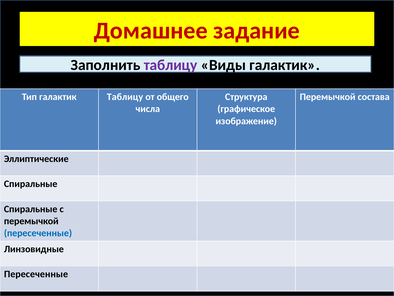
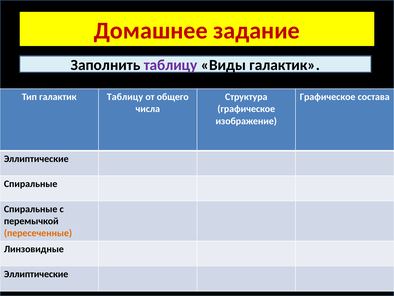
Перемычкой: Перемычкой -> Графическое (328, 97)
пересеченные colour: blue -> orange (38, 233)
Пересеченные: Пересеченные -> Эллиптические (36, 274)
